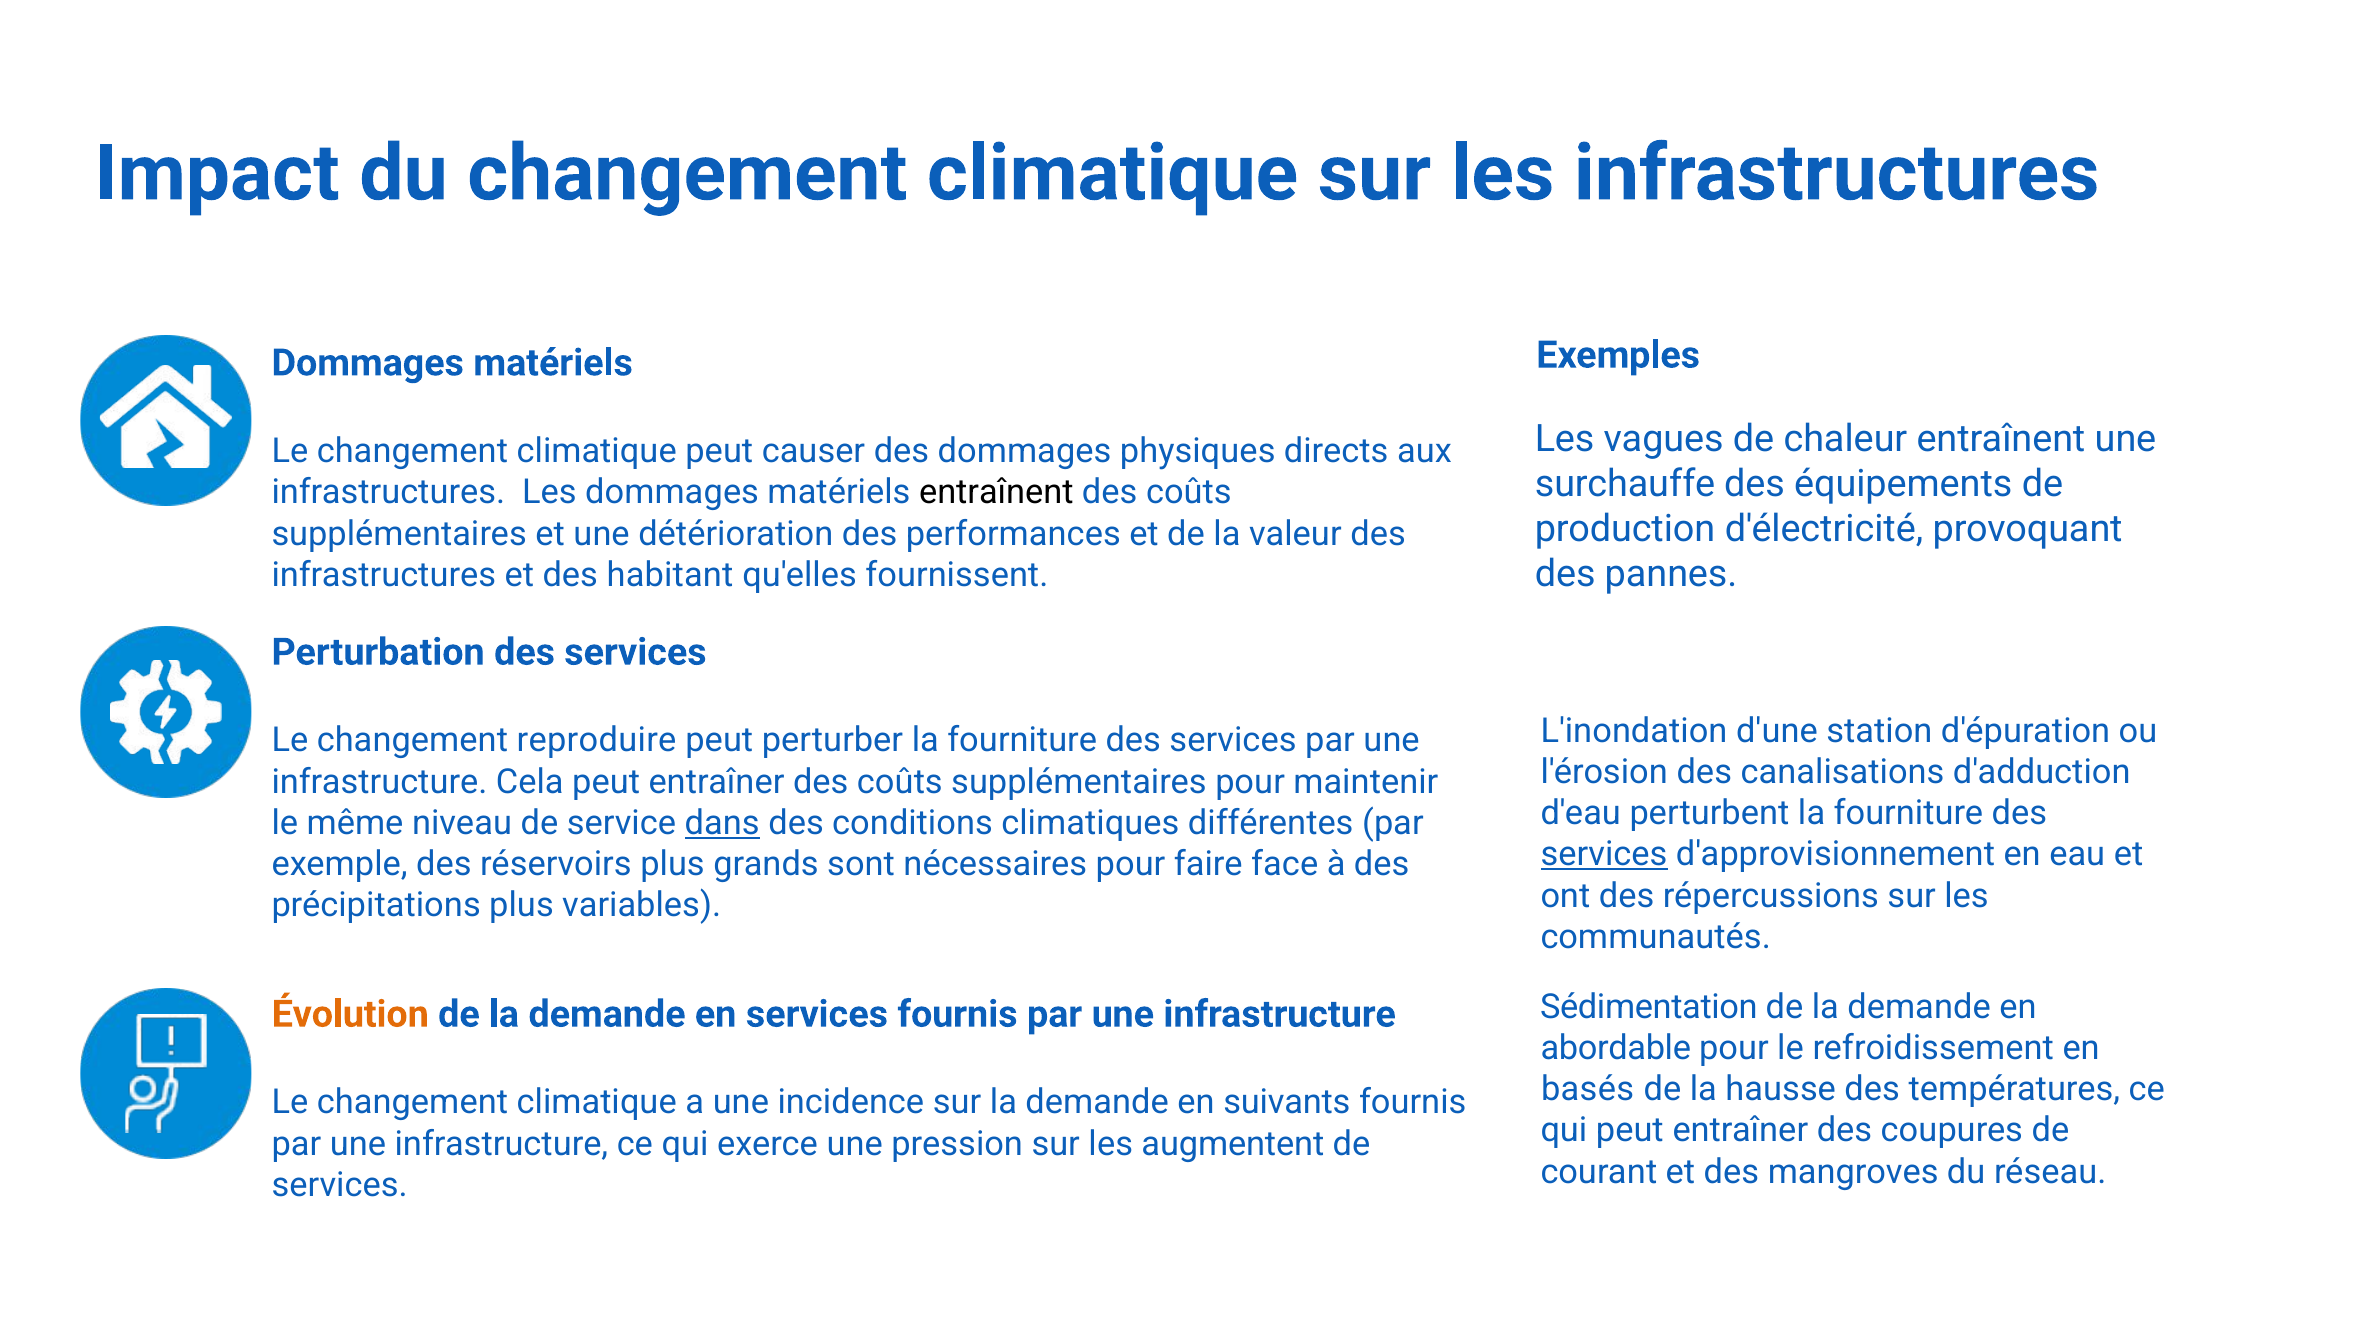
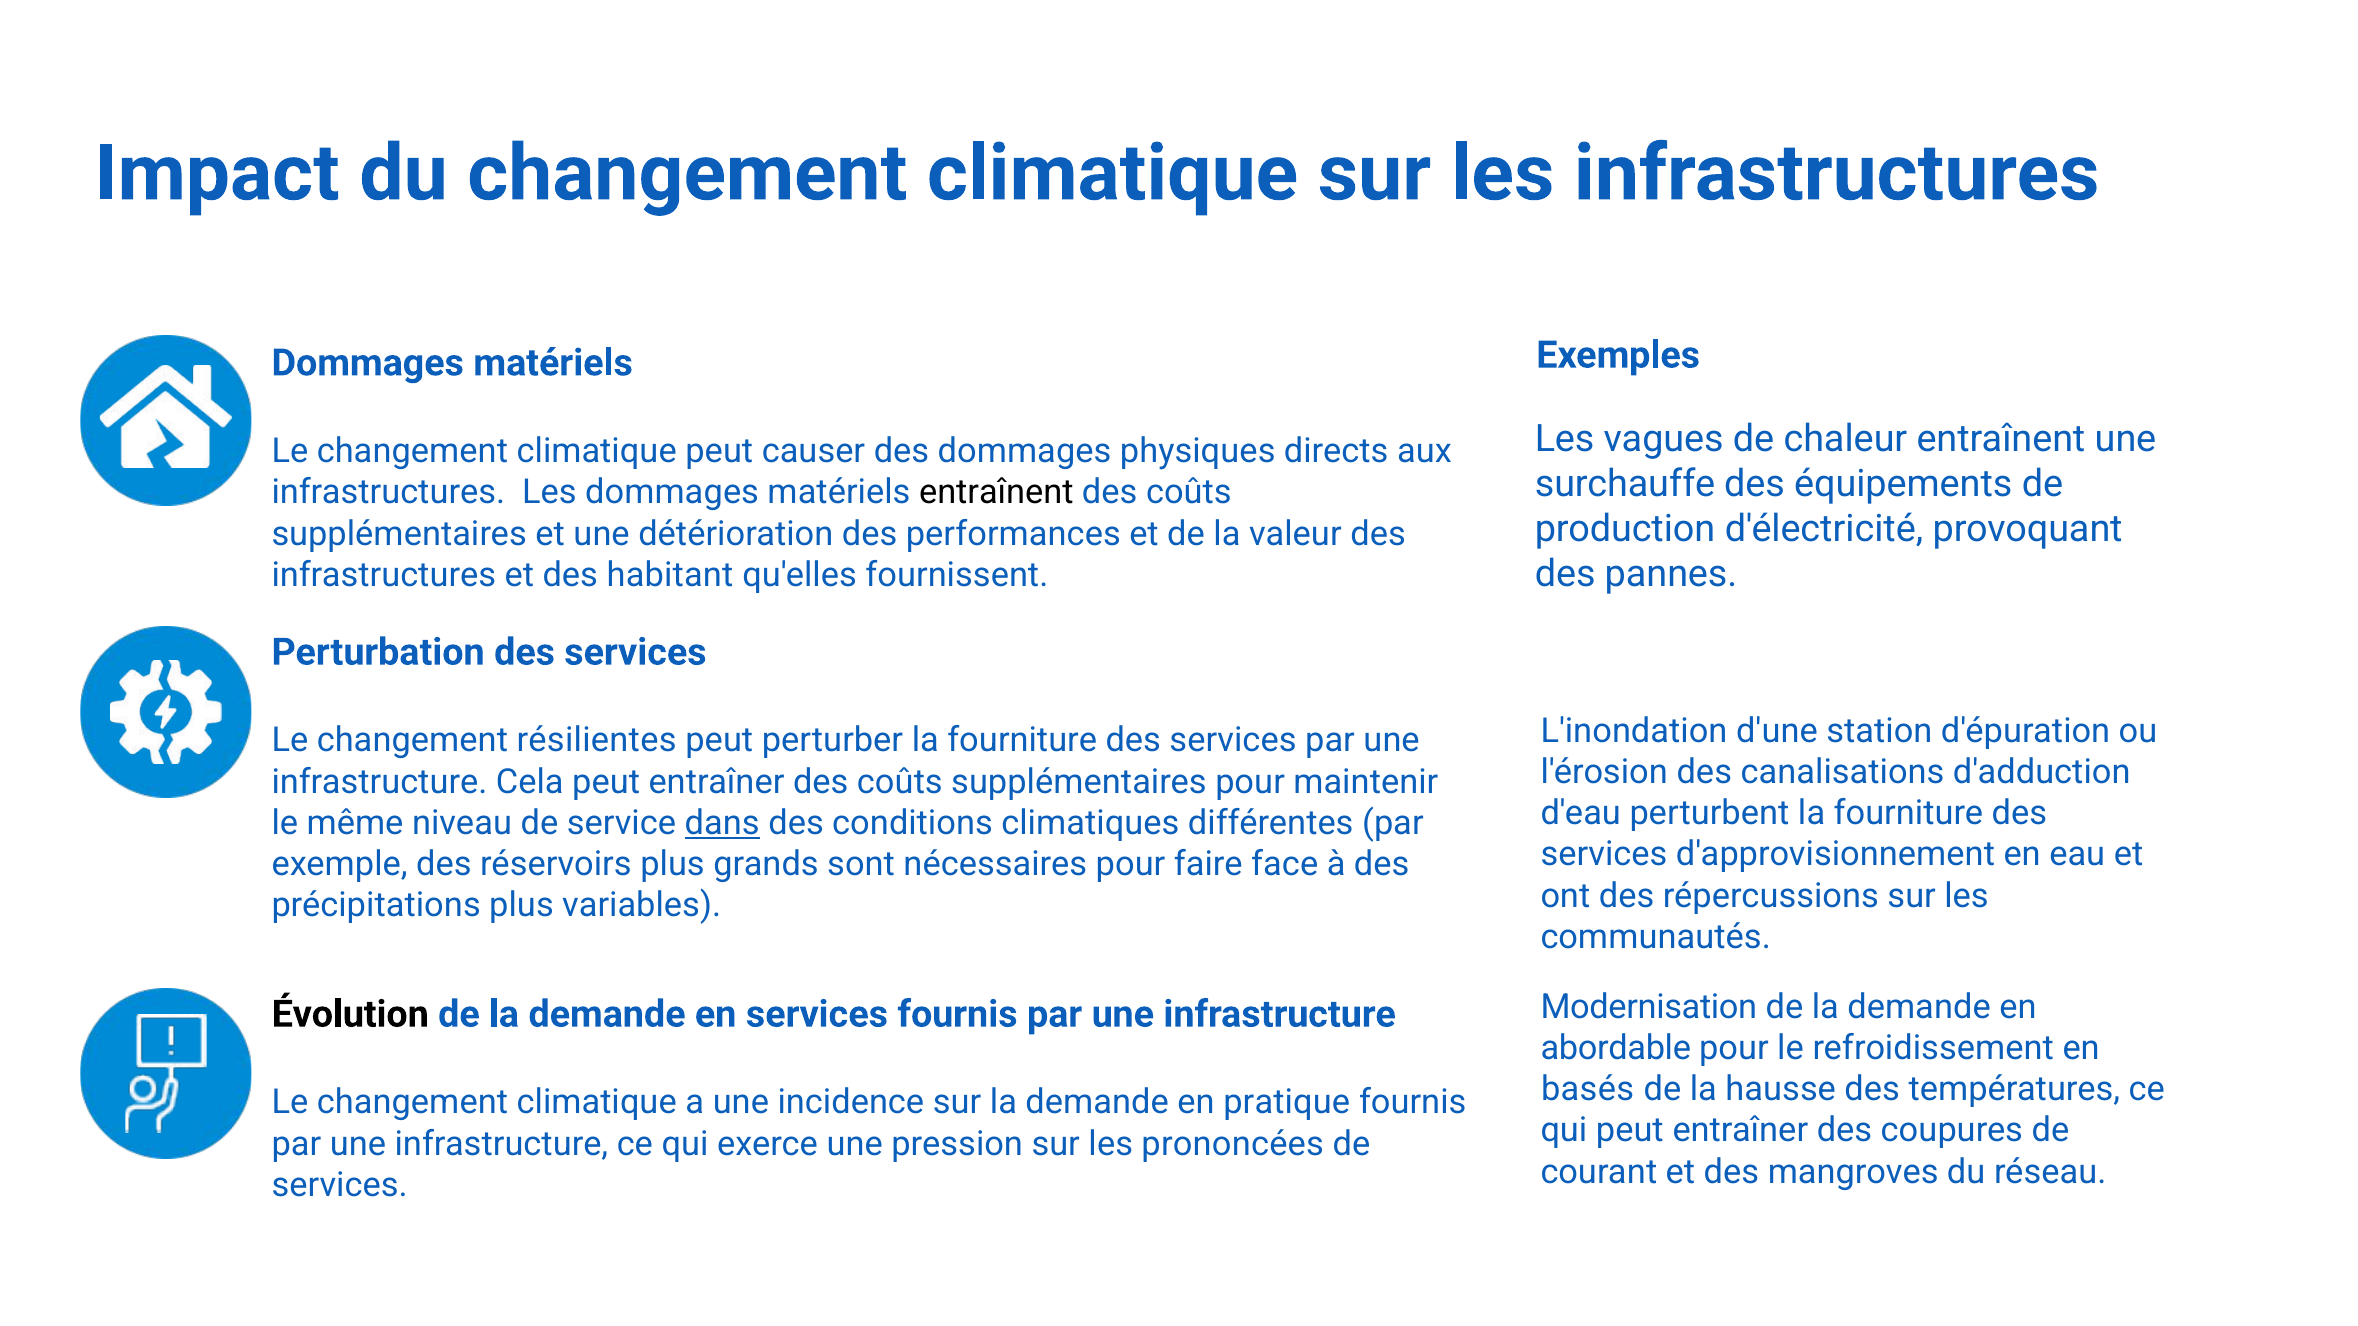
reproduire: reproduire -> résilientes (597, 741)
services underline: present -> none (1604, 855)
Sédimentation: Sédimentation -> Modernisation (1649, 1007)
Évolution colour: orange -> black (350, 1014)
suivants: suivants -> pratique (1287, 1103)
augmentent: augmentent -> prononcées (1233, 1144)
